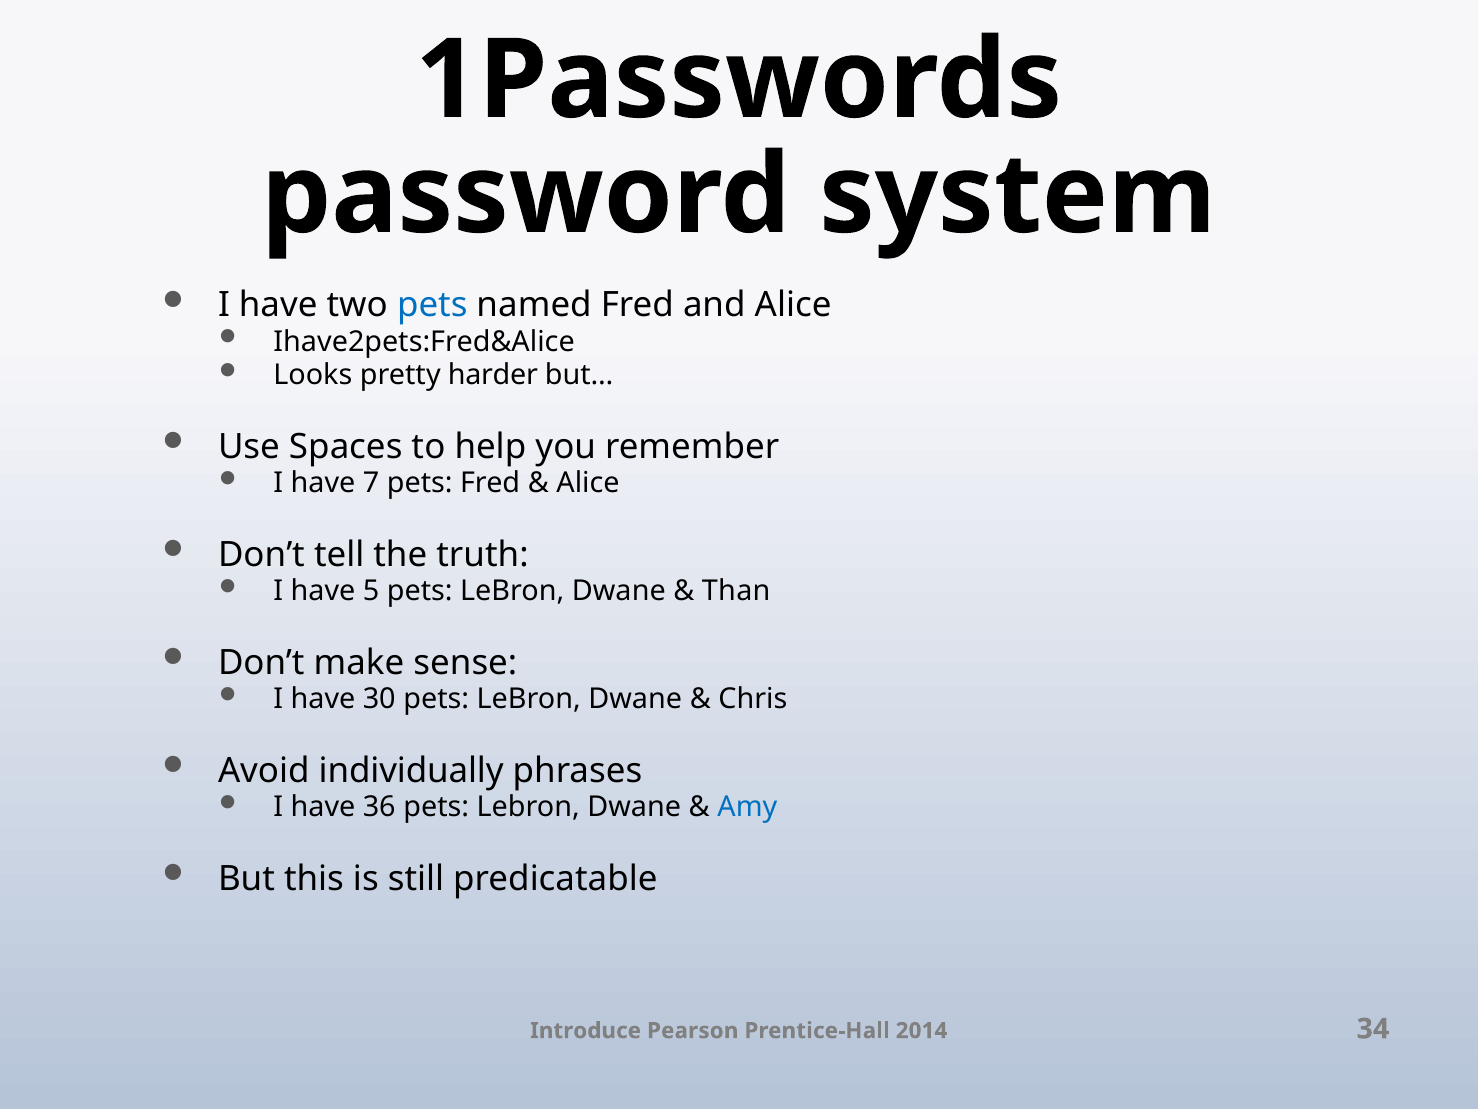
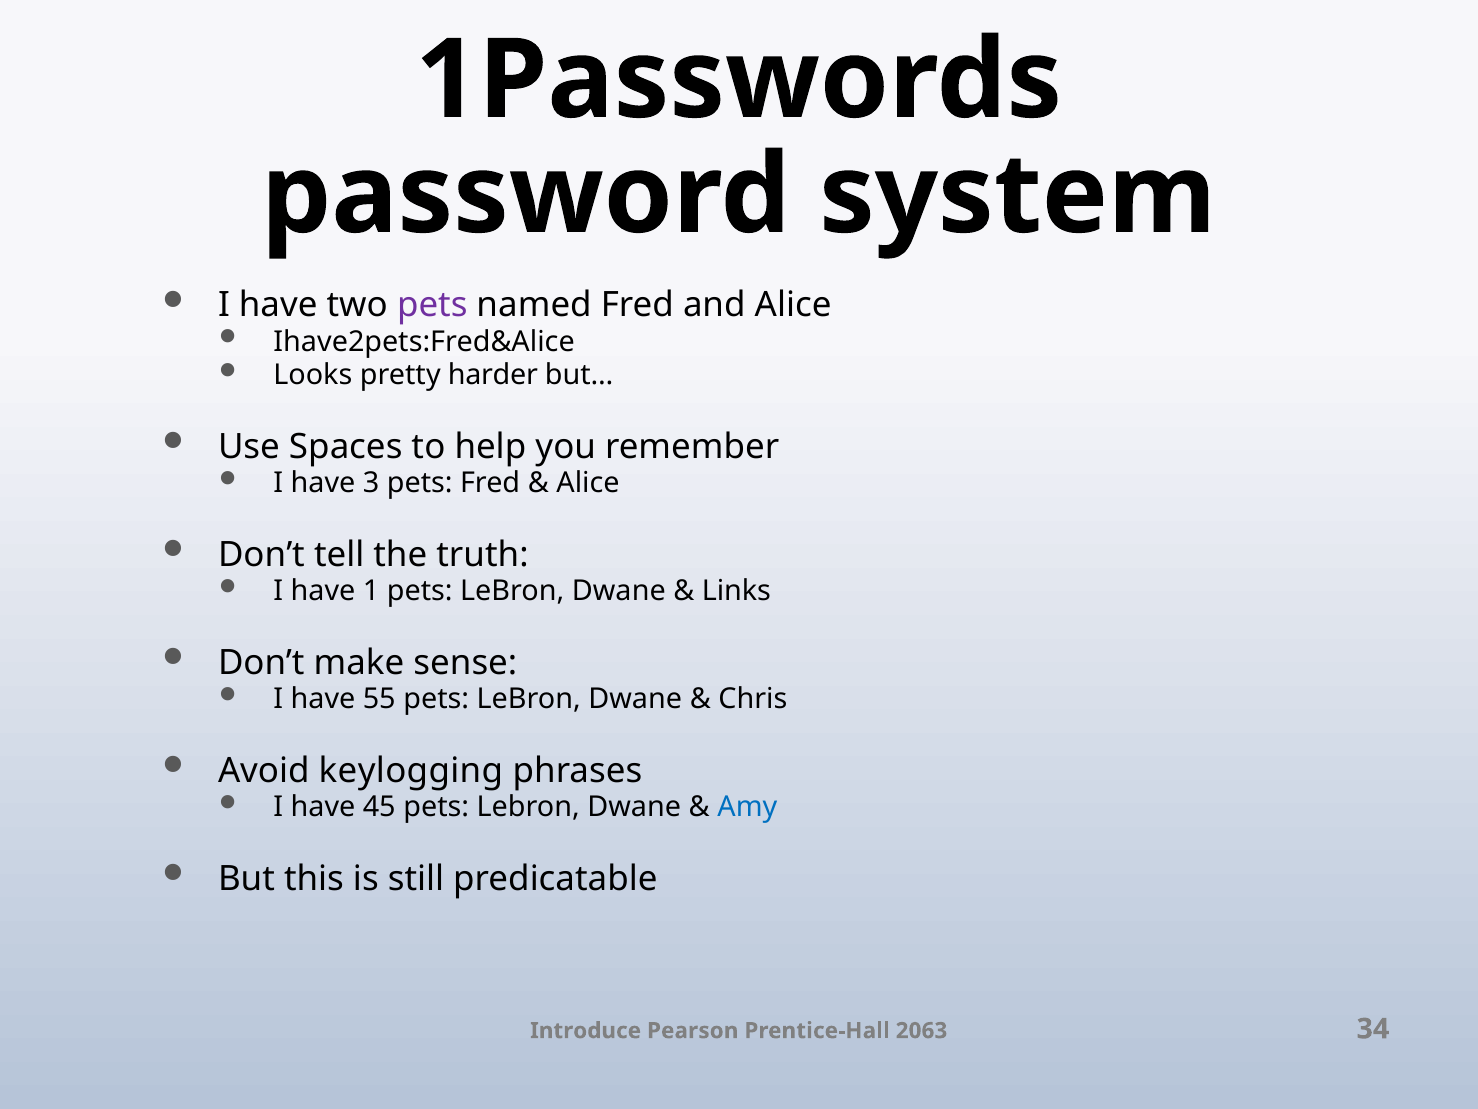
pets colour: blue -> purple (432, 305)
7: 7 -> 3 (371, 483)
5: 5 -> 1 (371, 591)
Than: Than -> Links (736, 591)
30: 30 -> 55 (379, 699)
individually: individually -> keylogging (411, 770)
36: 36 -> 45 (379, 807)
2014: 2014 -> 2063 (922, 1030)
